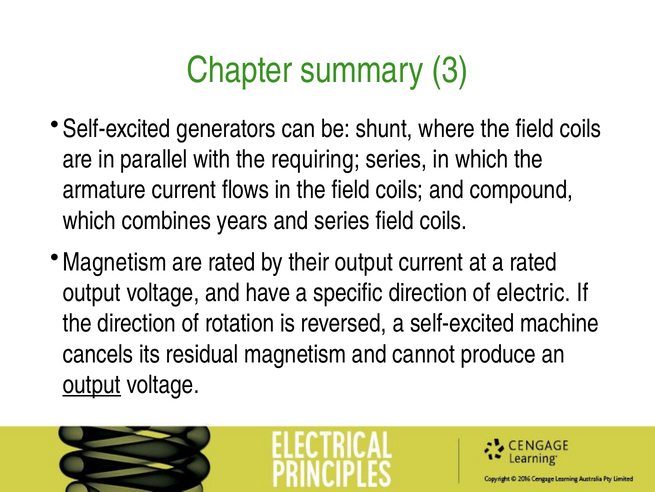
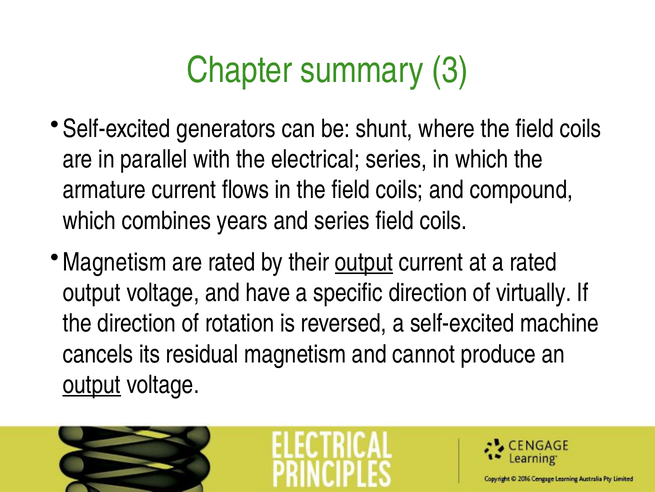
requiring: requiring -> electrical (315, 159)
output underline: none -> present (364, 262)
electric: electric -> virtually (534, 292)
